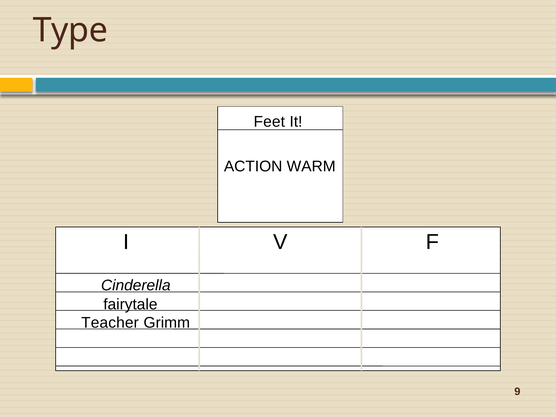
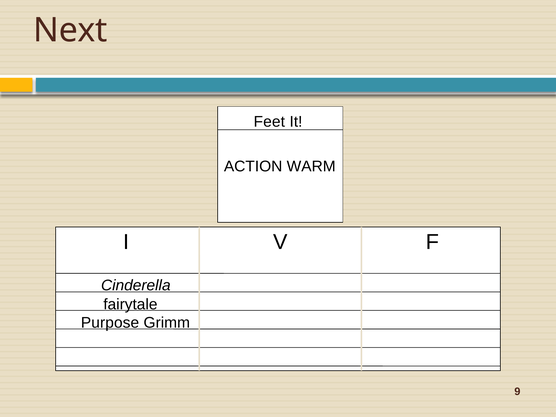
Type: Type -> Next (70, 30)
Teacher: Teacher -> Purpose (110, 323)
